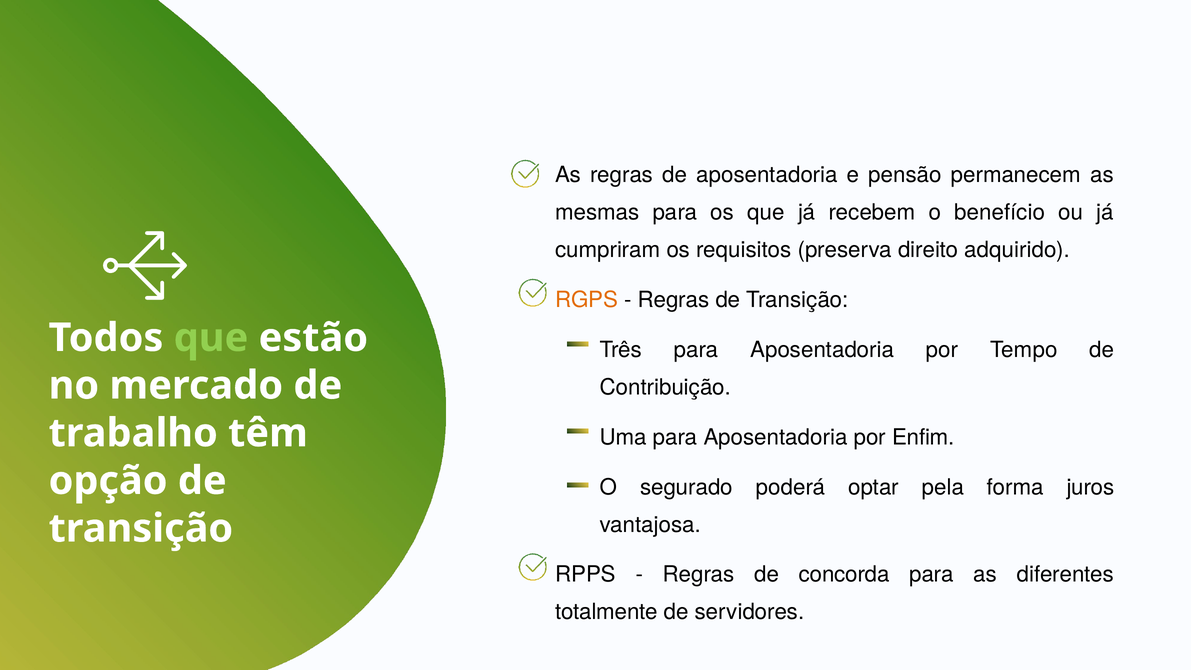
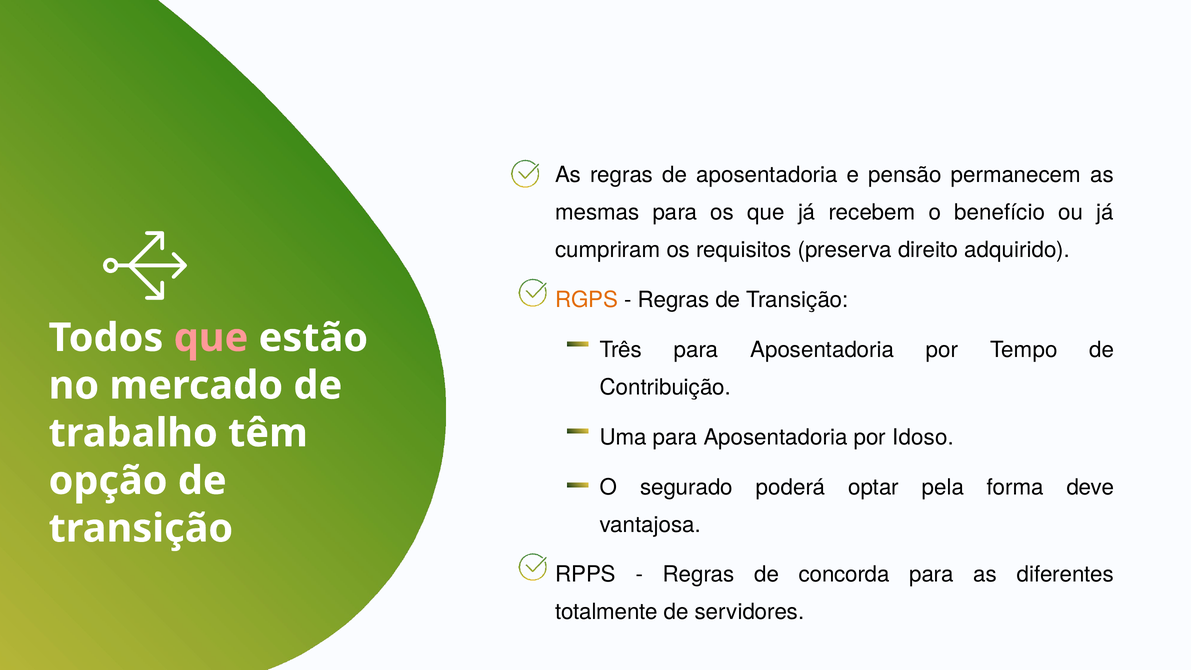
que colour: light green -> pink (211, 338)
Enfim: Enfim -> Idoso (923, 437)
juros: juros -> deve (1090, 487)
